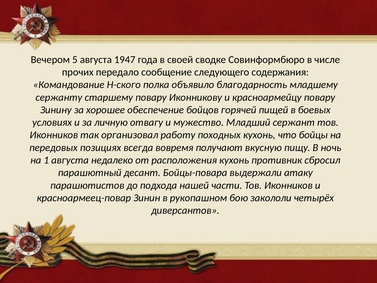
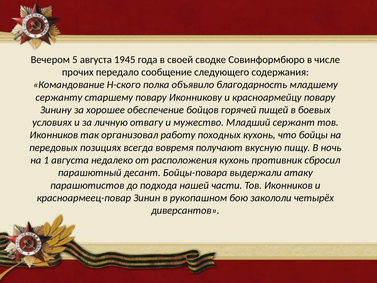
1947: 1947 -> 1945 (125, 59)
